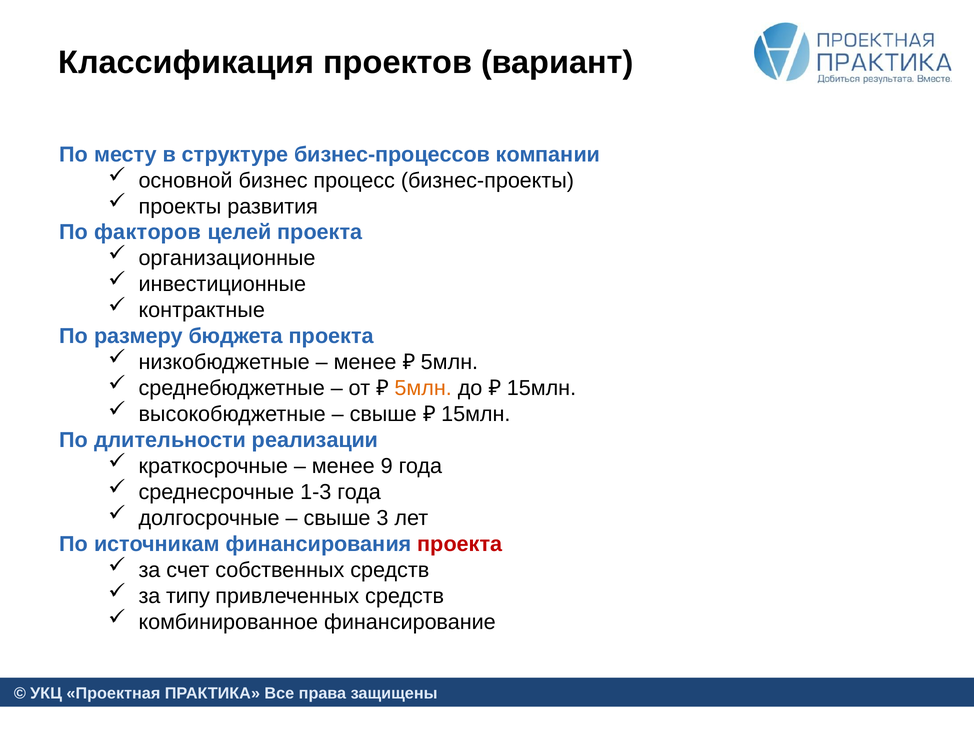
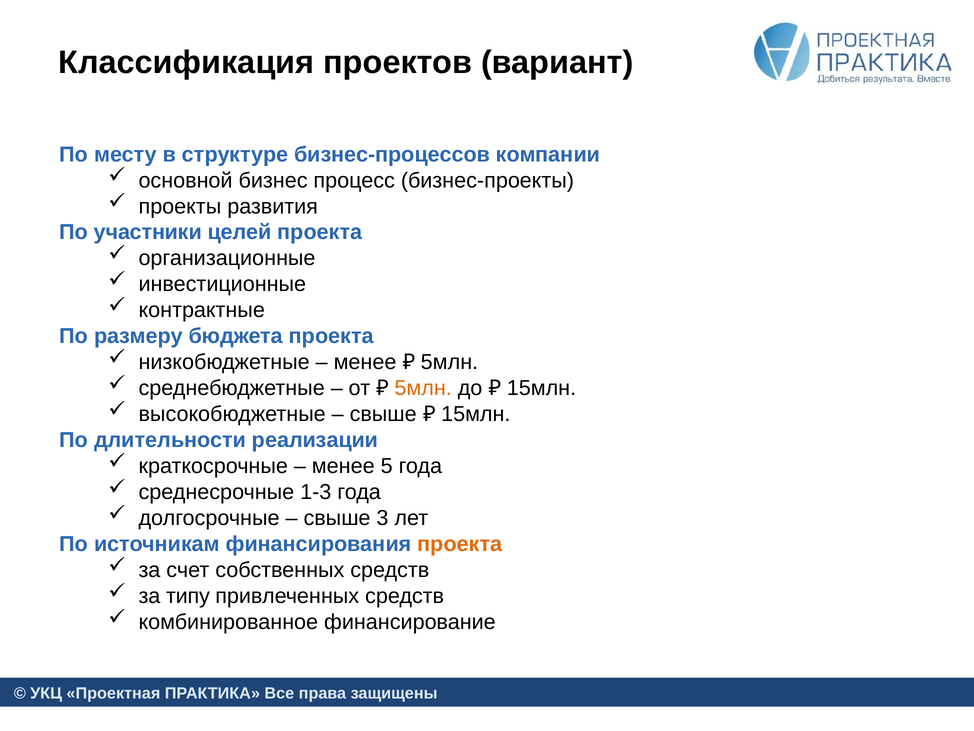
факторов: факторов -> участники (148, 232)
9: 9 -> 5 (387, 466)
проекта colour: red -> orange (460, 544)
